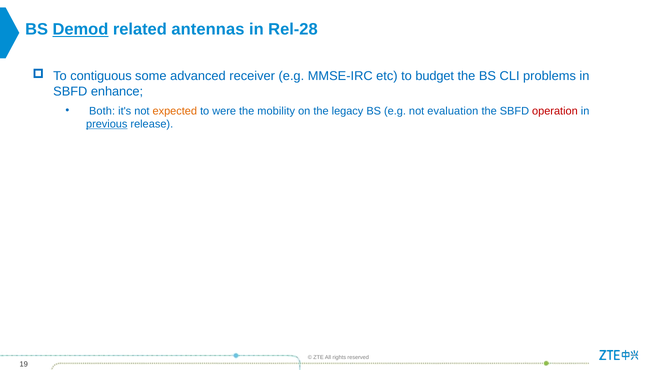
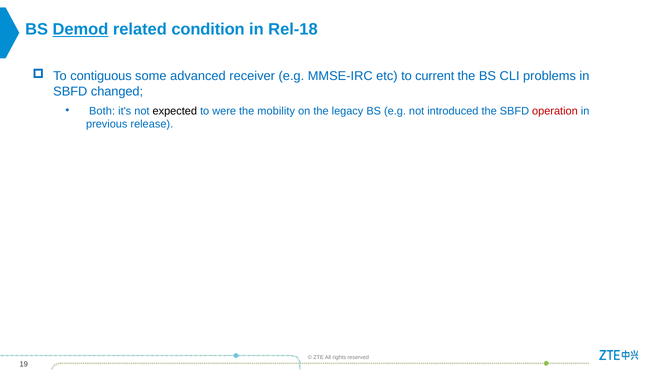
antennas: antennas -> condition (208, 30)
Rel-28: Rel-28 -> Rel-18 (293, 30)
budget: budget -> current (435, 76)
enhance: enhance -> changed (117, 91)
expected colour: orange -> black (175, 111)
evaluation: evaluation -> introduced (453, 111)
previous underline: present -> none (107, 124)
